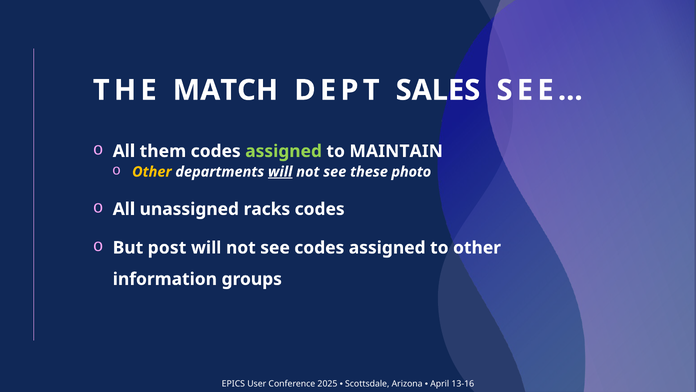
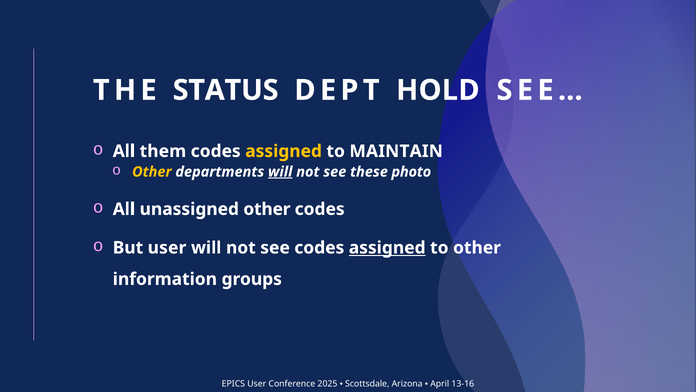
MATCH: MATCH -> STATUS (226, 90)
SALES: SALES -> HOLD (438, 90)
assigned colour: light green -> yellow (284, 151)
unassigned racks: racks -> other (267, 209)
But post: post -> user (167, 247)
assigned underline: none -> present (387, 247)
